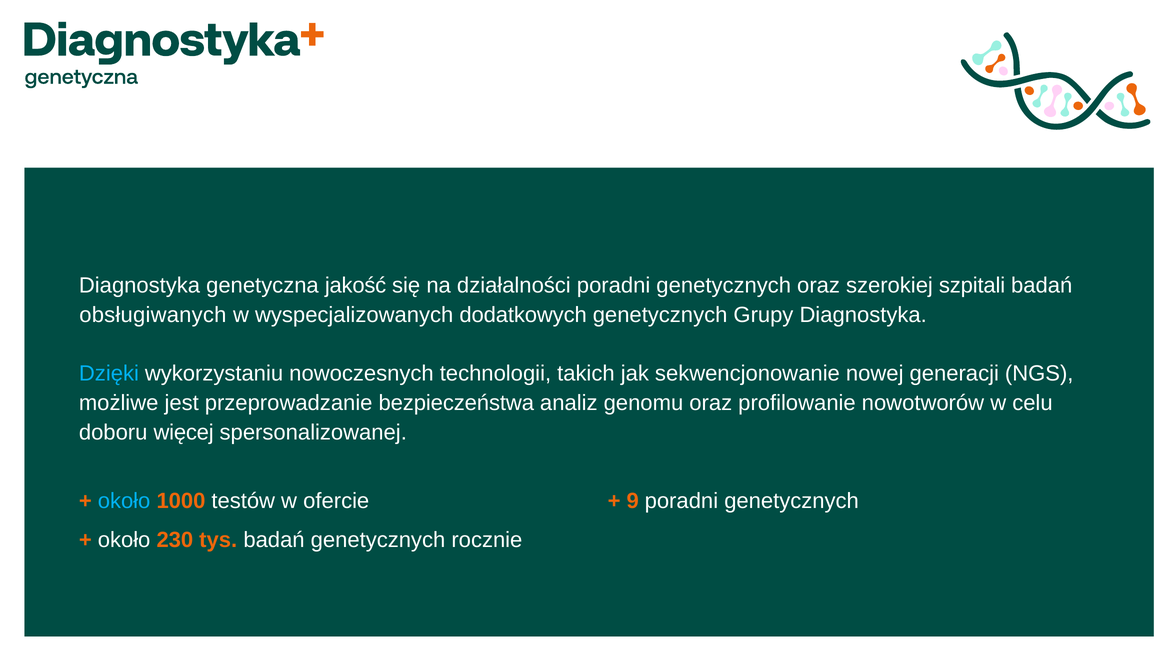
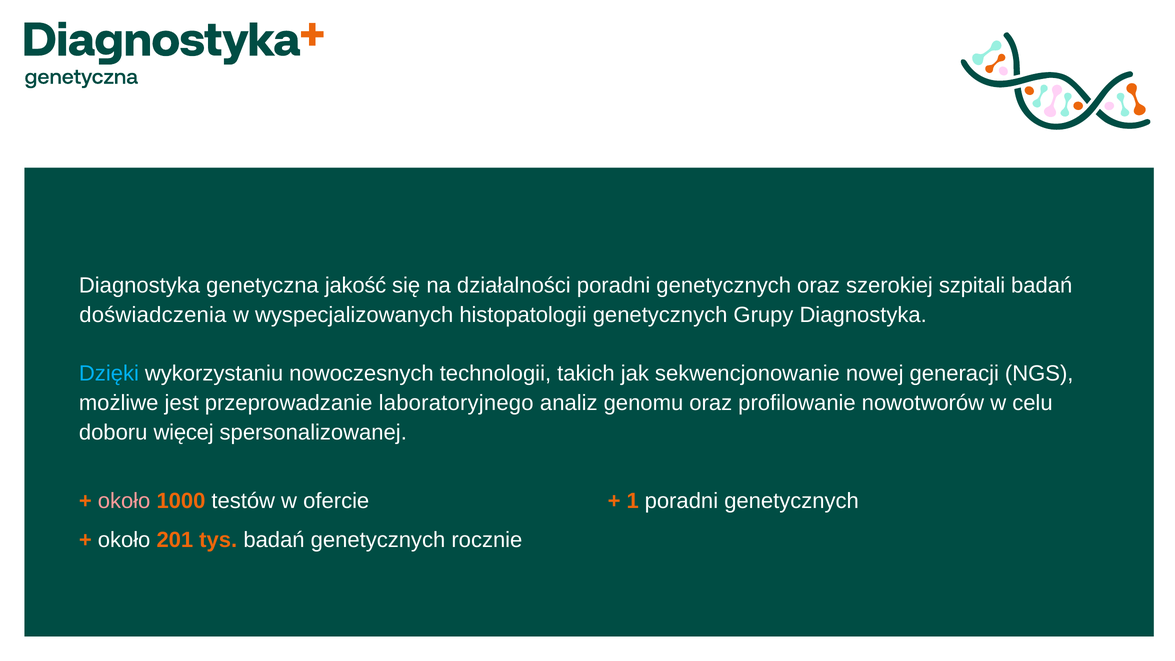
obsługiwanych: obsługiwanych -> doświadczenia (153, 315)
dodatkowych: dodatkowych -> histopatologii (523, 315)
bezpieczeństwa: bezpieczeństwa -> laboratoryjnego (456, 403)
około colour: light blue -> pink (124, 501)
9: 9 -> 1 (633, 501)
230: 230 -> 201 (175, 540)
